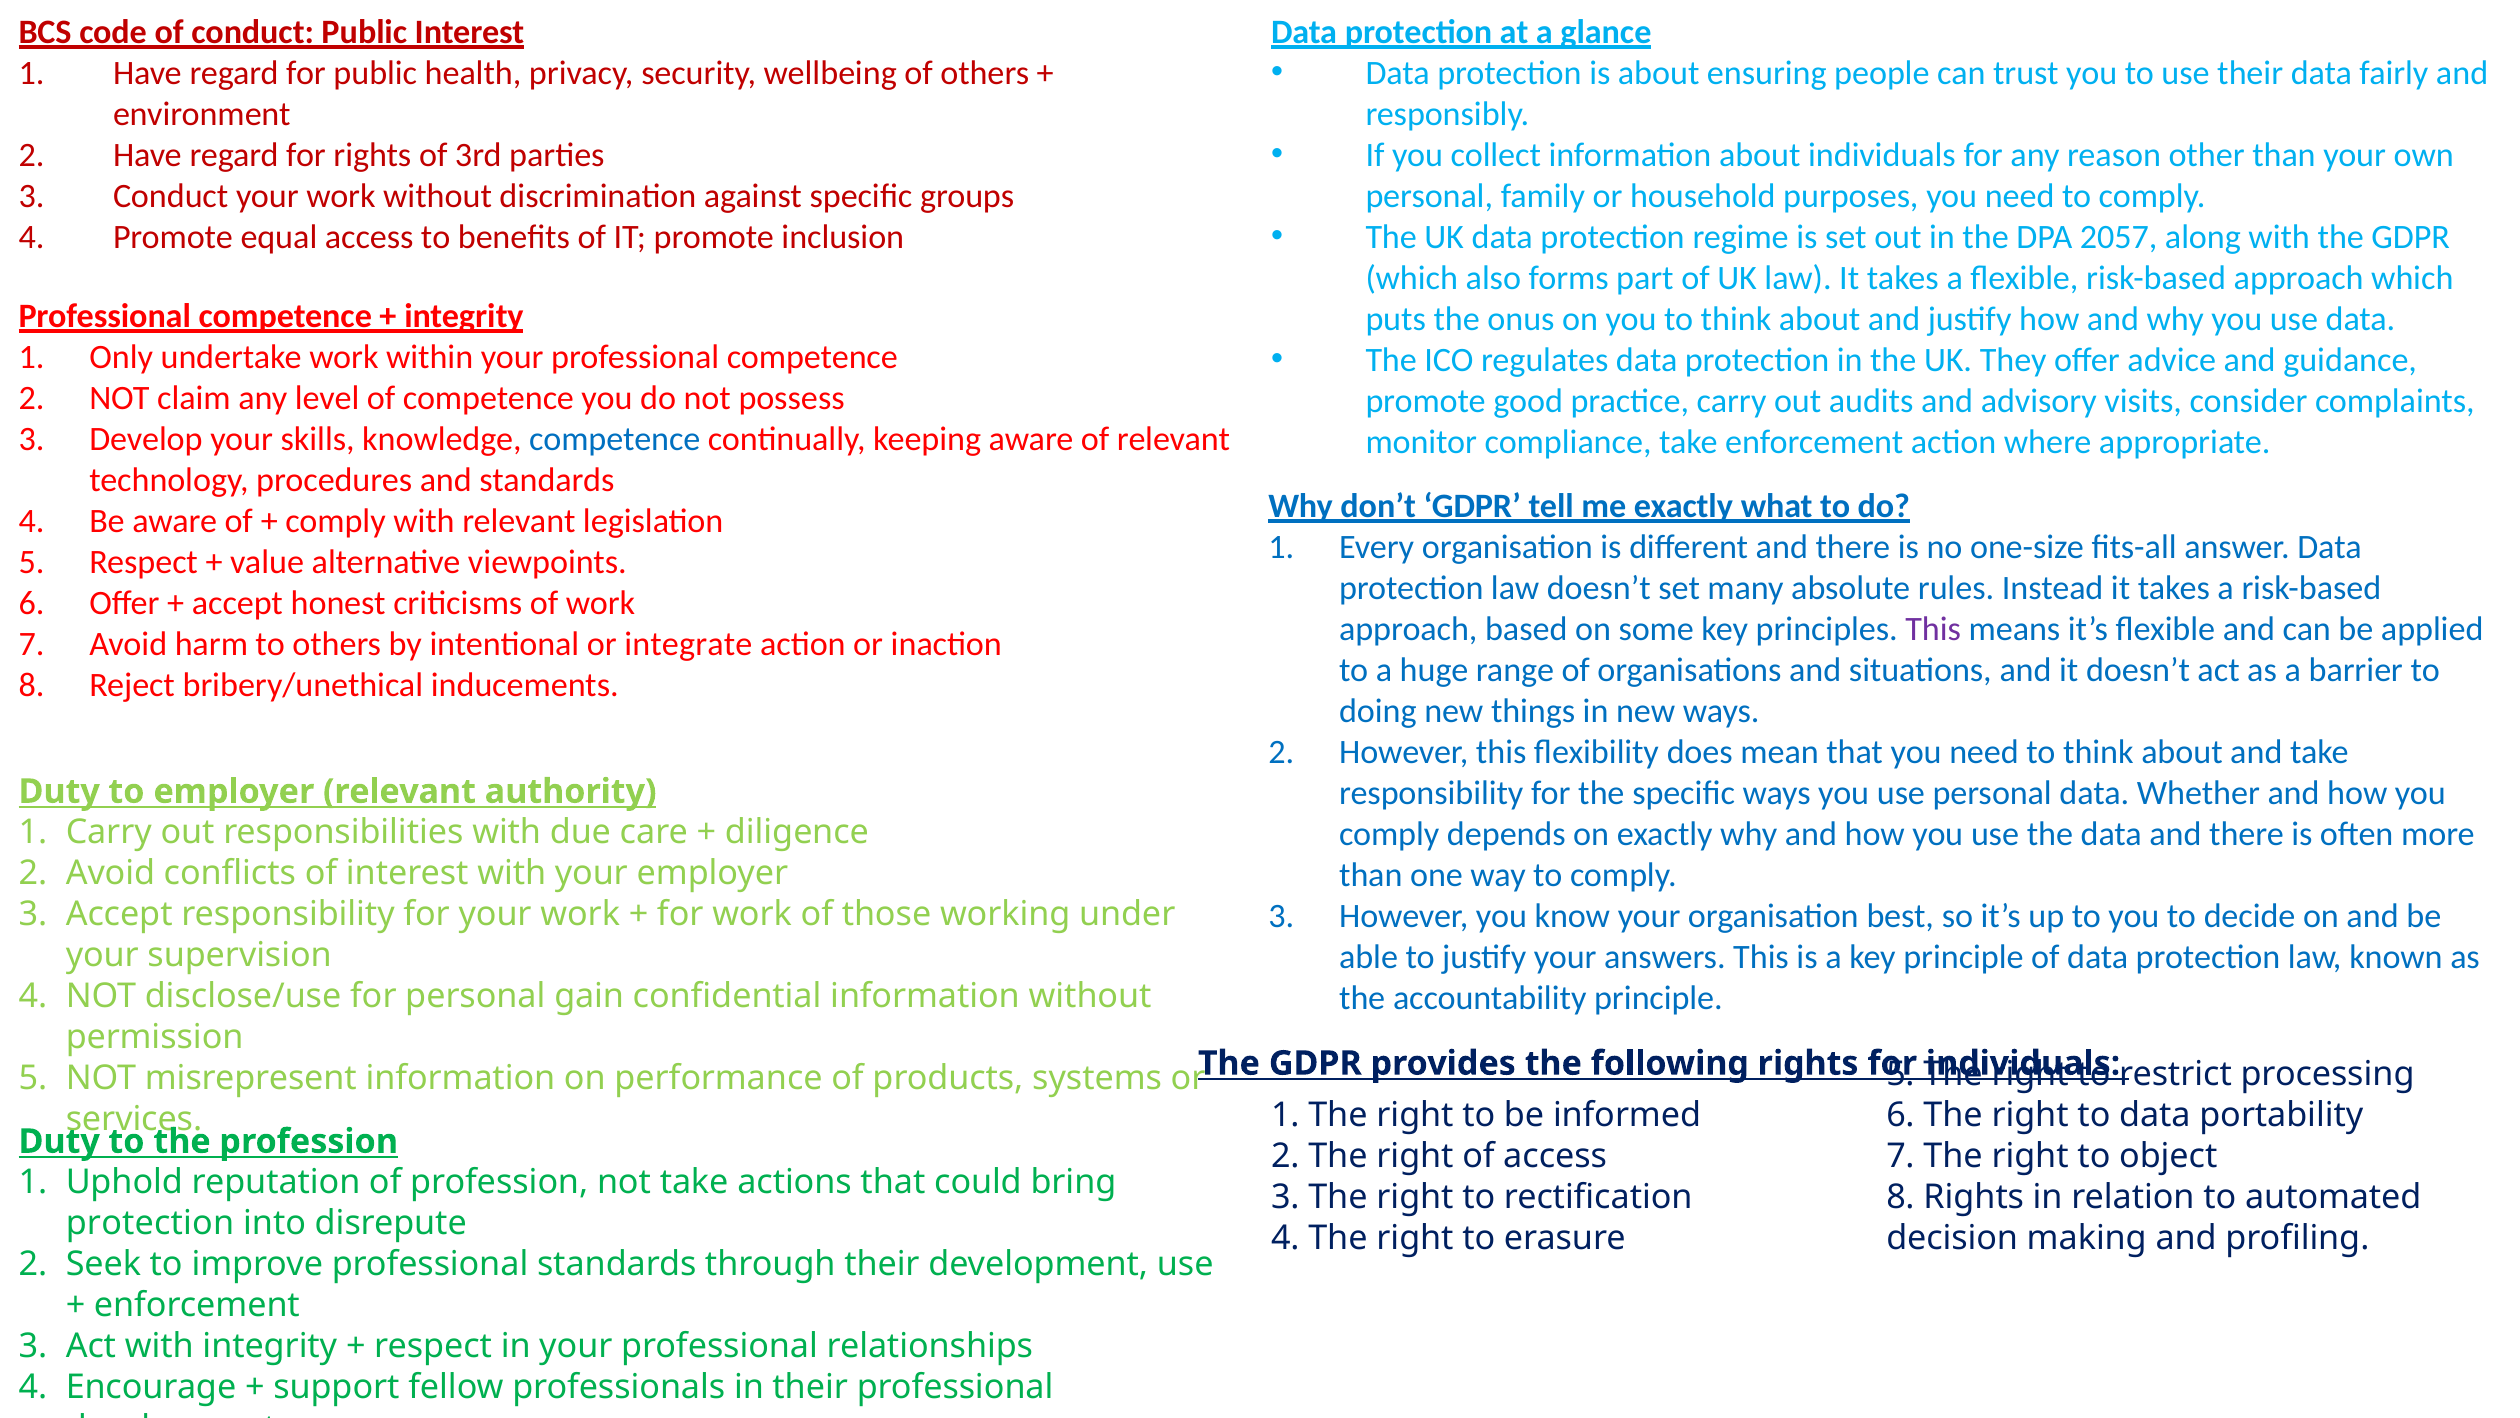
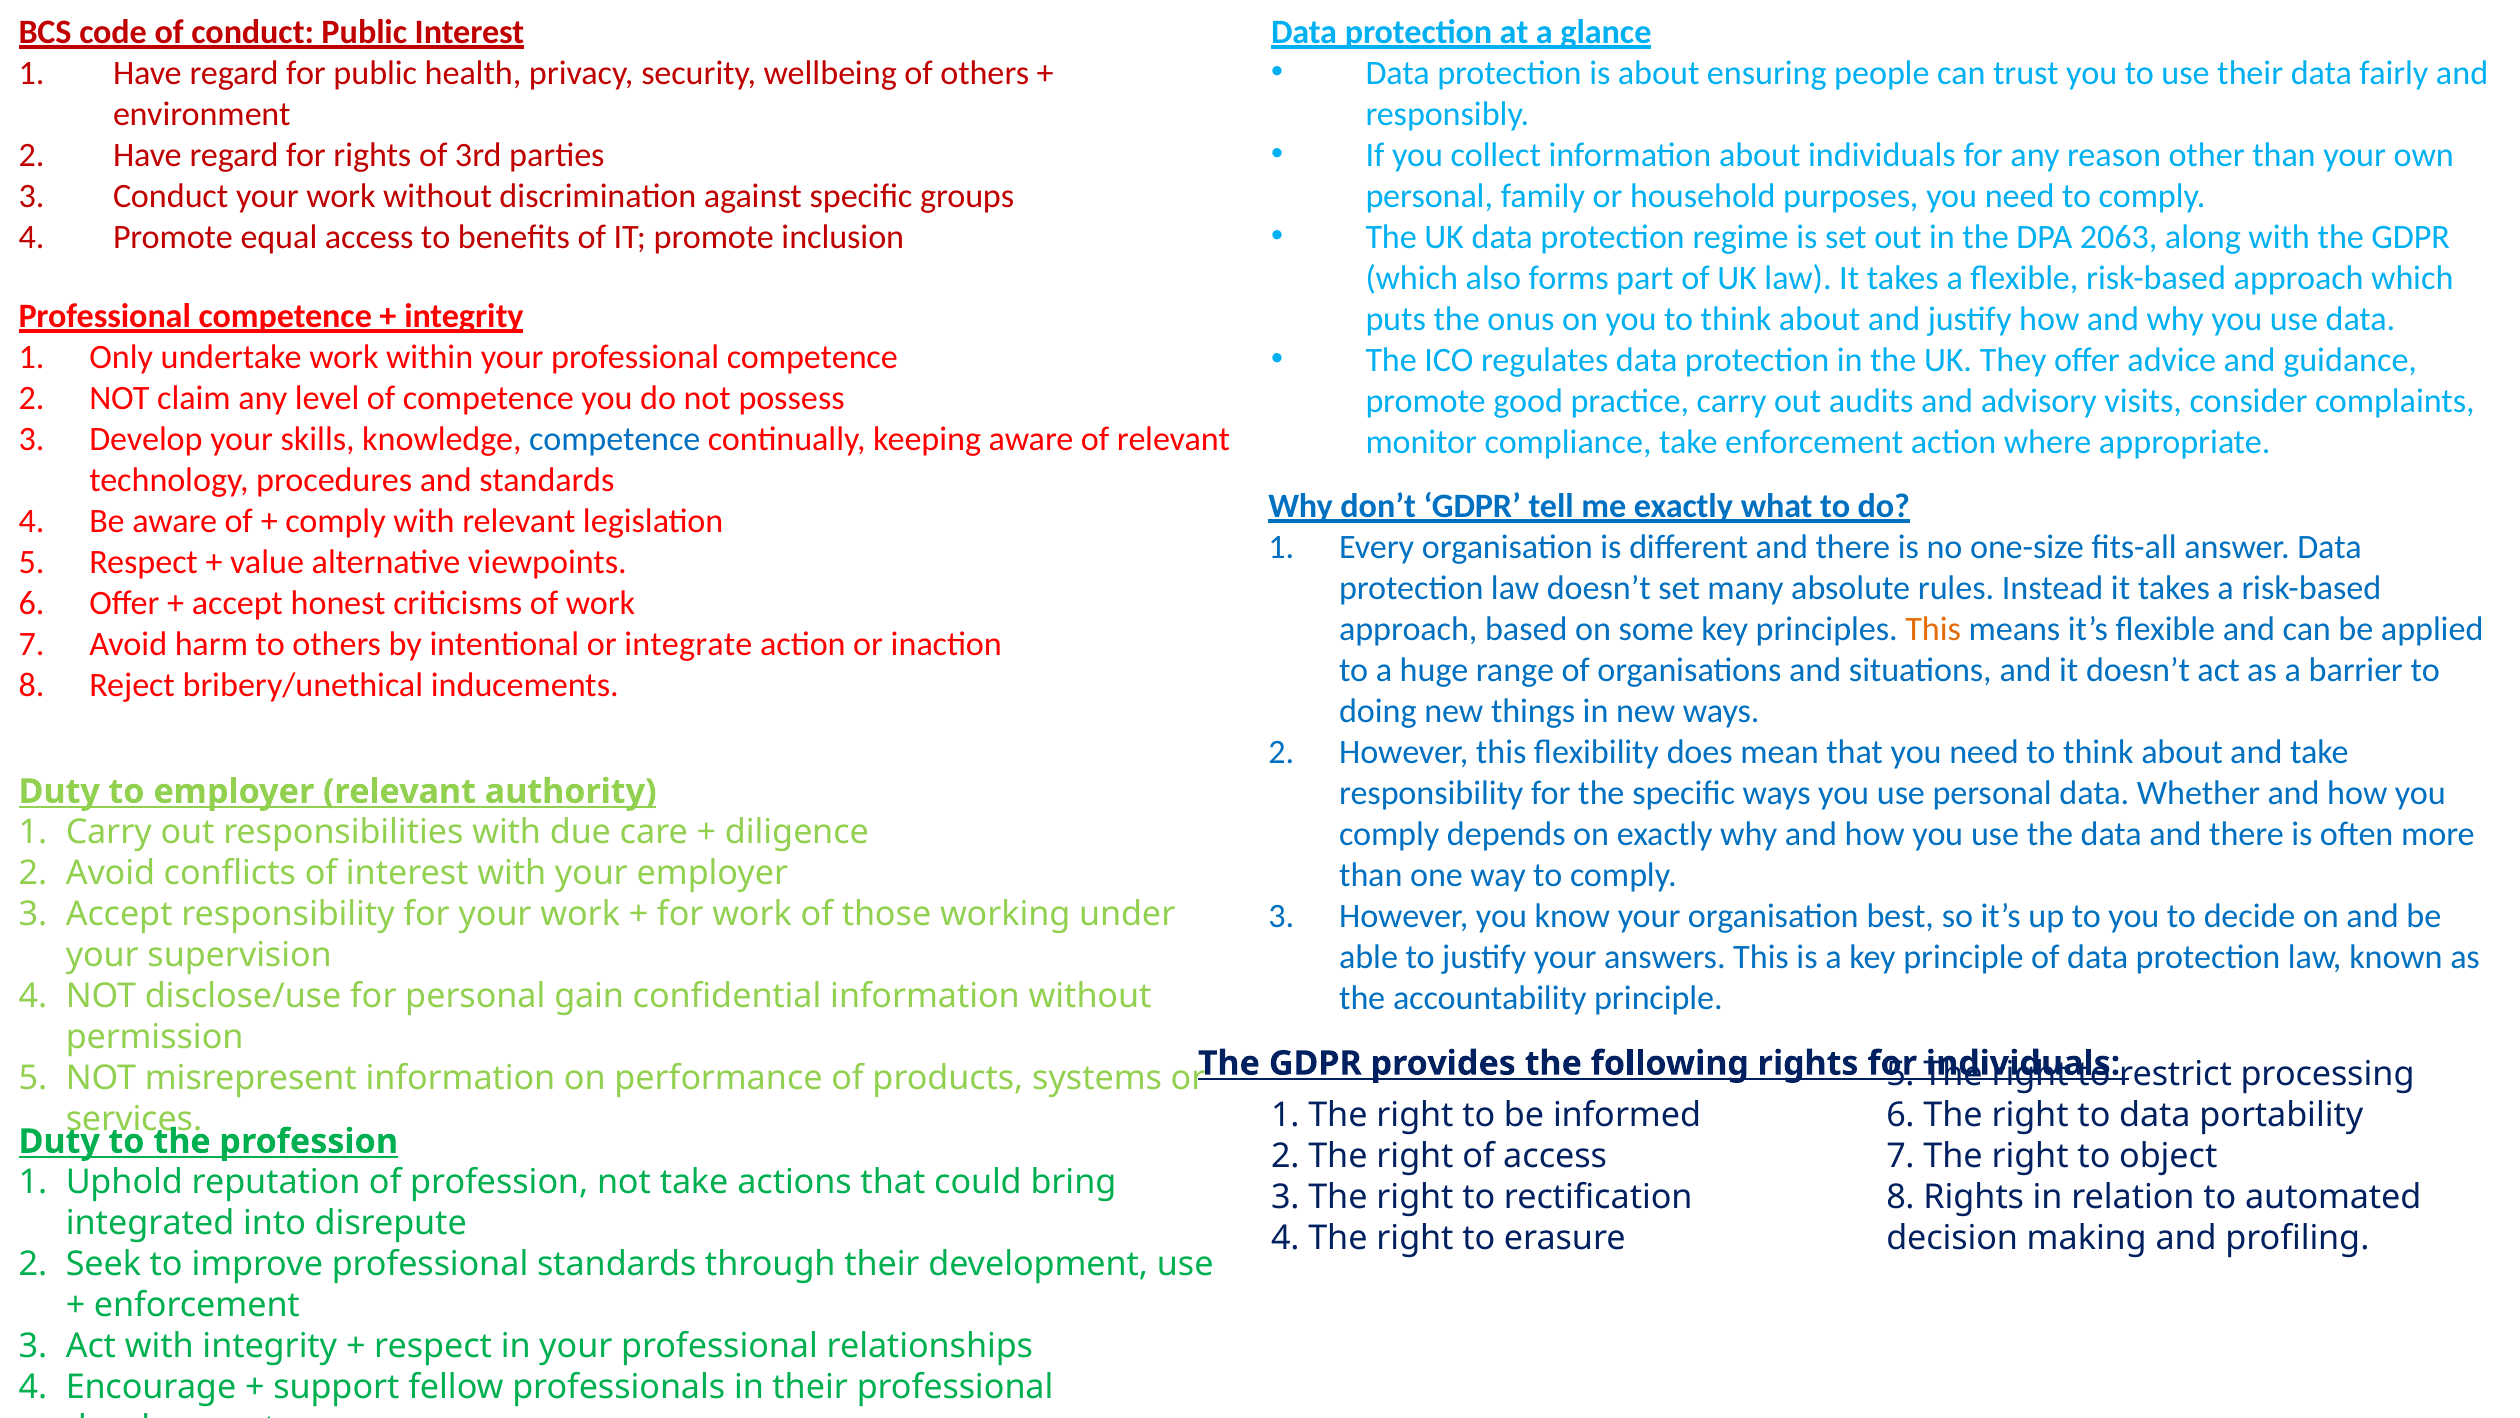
2057: 2057 -> 2063 (2119, 237)
This colour: purple -> orange (1933, 629)
protection: protection -> integrated (150, 1223)
